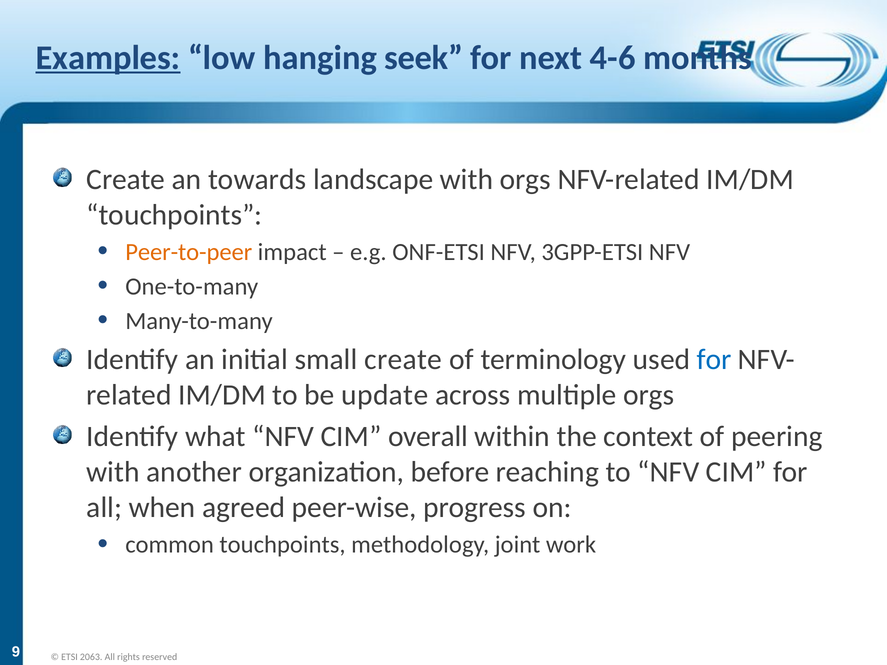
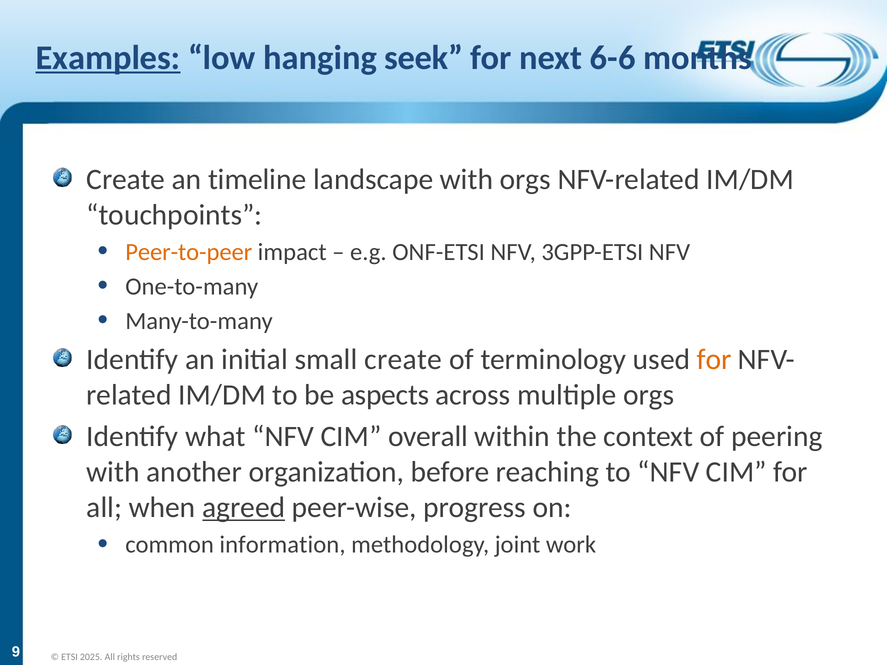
4-6: 4-6 -> 6-6 (613, 58)
towards: towards -> timeline (257, 179)
for colour: blue -> orange (714, 360)
update: update -> aspects (385, 395)
agreed underline: none -> present (244, 508)
common touchpoints: touchpoints -> information (283, 545)
2063: 2063 -> 2025 (91, 657)
